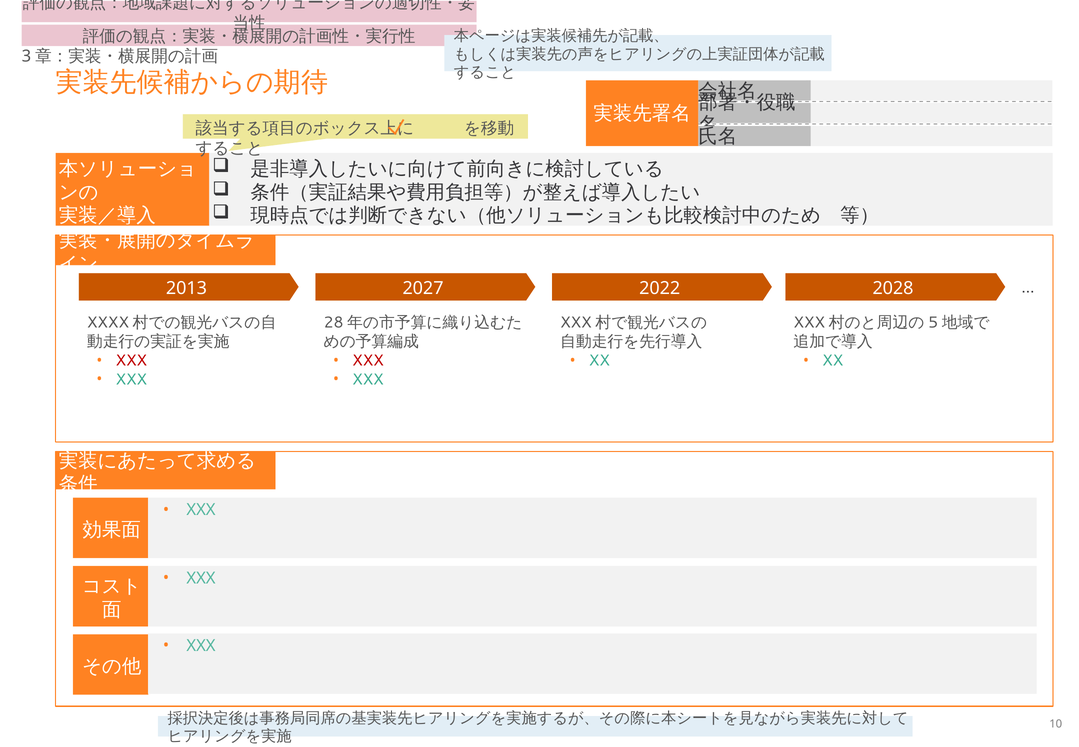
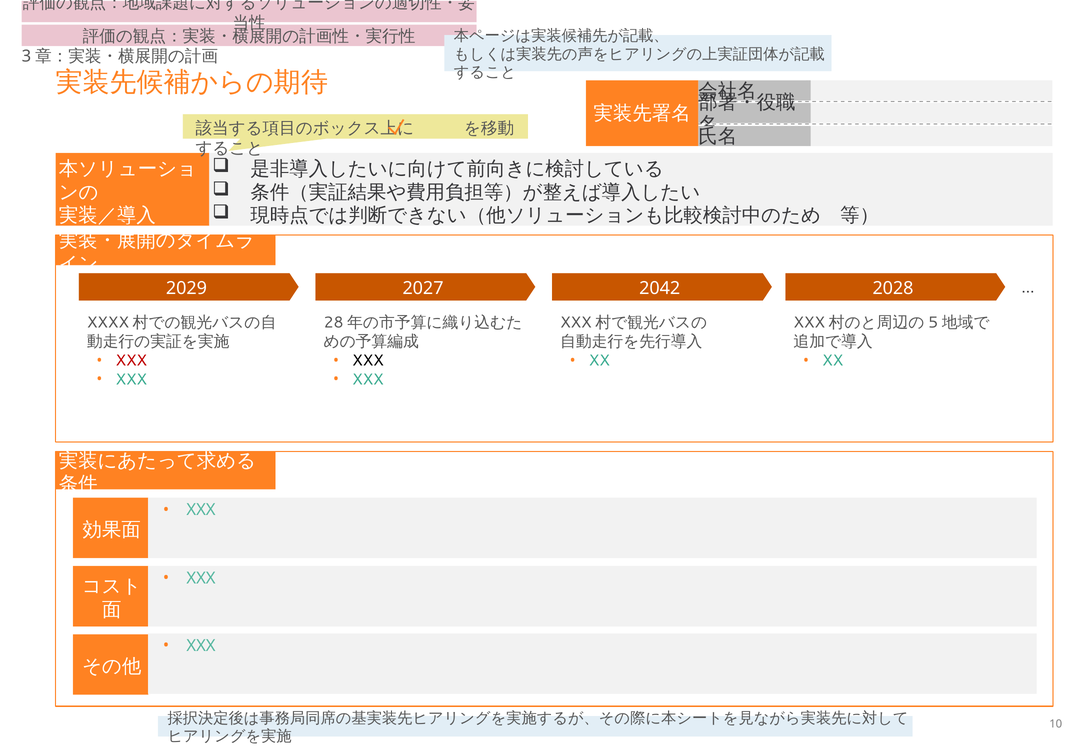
2013: 2013 -> 2029 (186, 288)
2022: 2022 -> 2042 (660, 288)
XXX colour: red -> black (368, 360)
